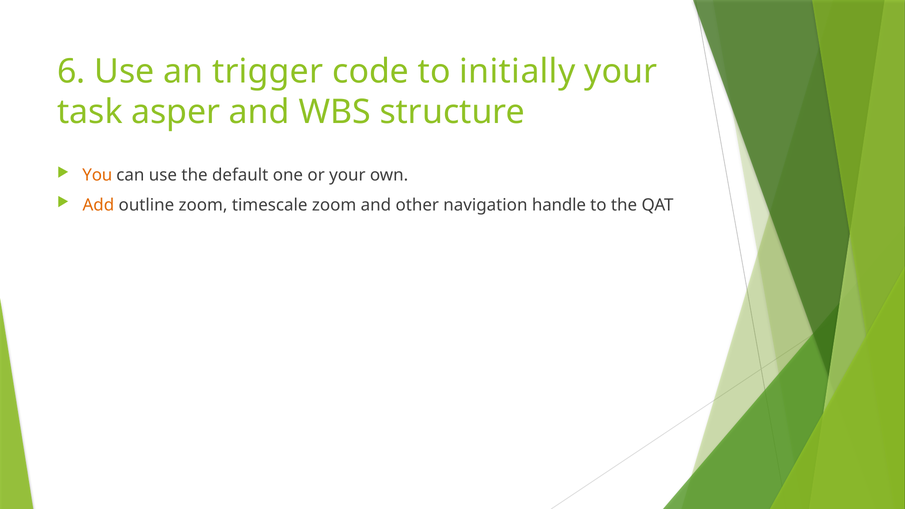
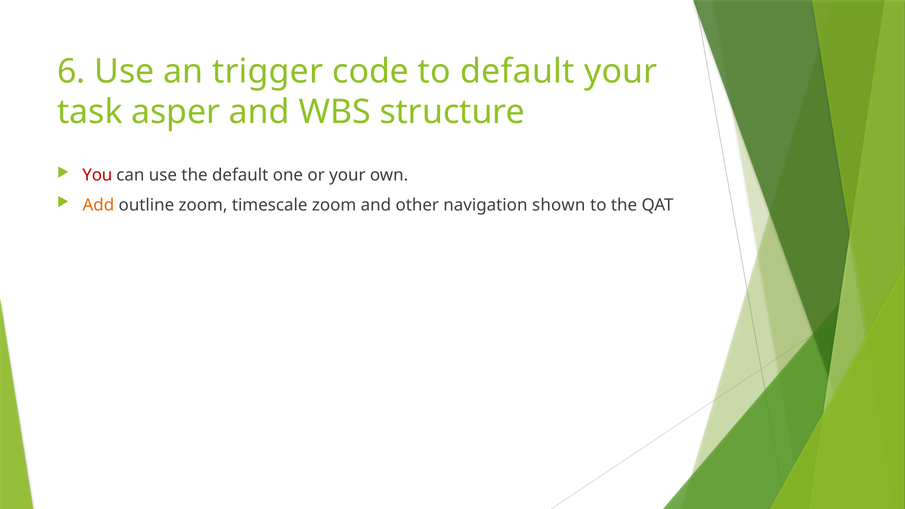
to initially: initially -> default (517, 71)
You colour: orange -> red (97, 175)
handle: handle -> shown (559, 205)
